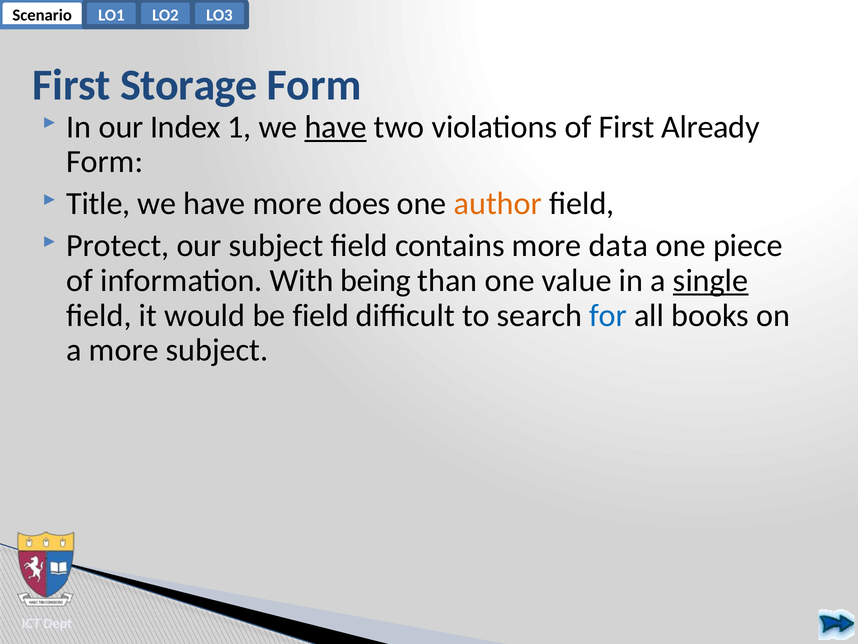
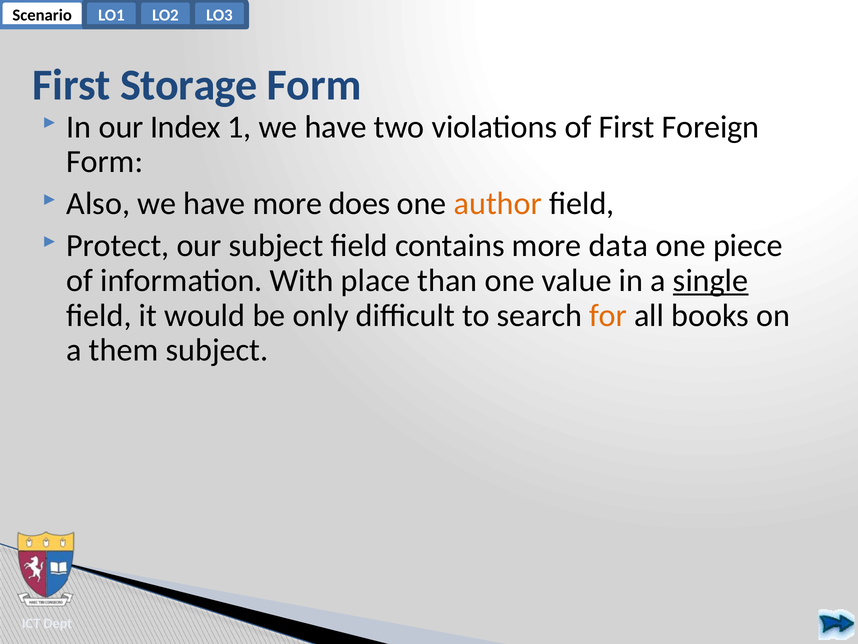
have underline: present -> none (336, 127)
Already: Already -> Foreign (710, 127)
Title: Title -> Also (98, 204)
being: being -> place (375, 280)
be field: field -> only (321, 315)
for colour: blue -> orange (608, 315)
a more: more -> them (124, 350)
